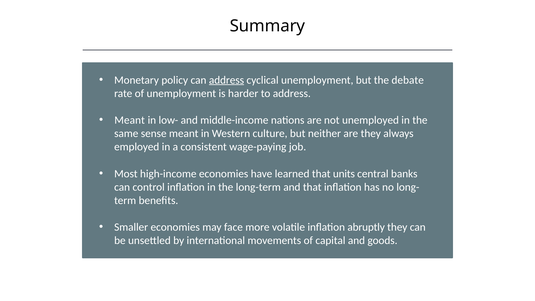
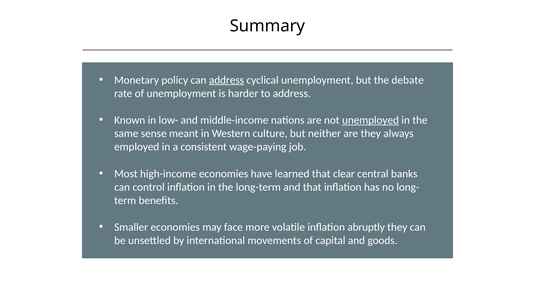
Meant: Meant -> Known (130, 120)
unemployed underline: none -> present (370, 120)
units: units -> clear (344, 174)
